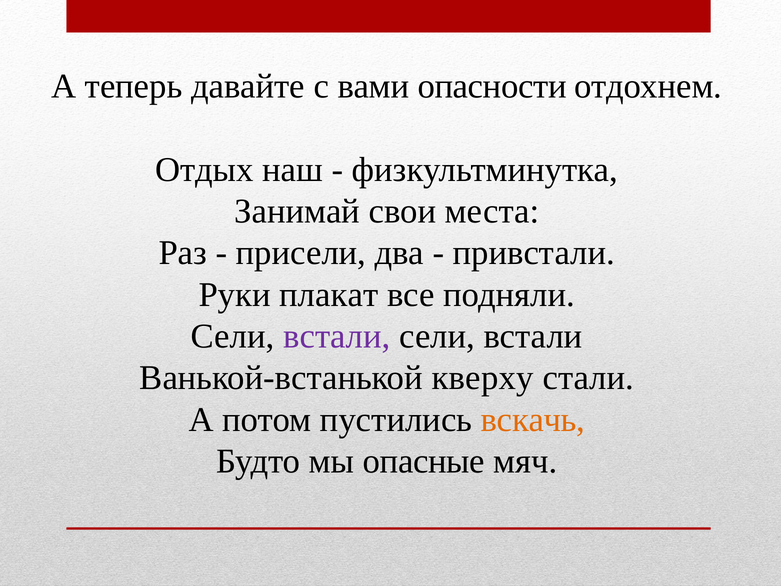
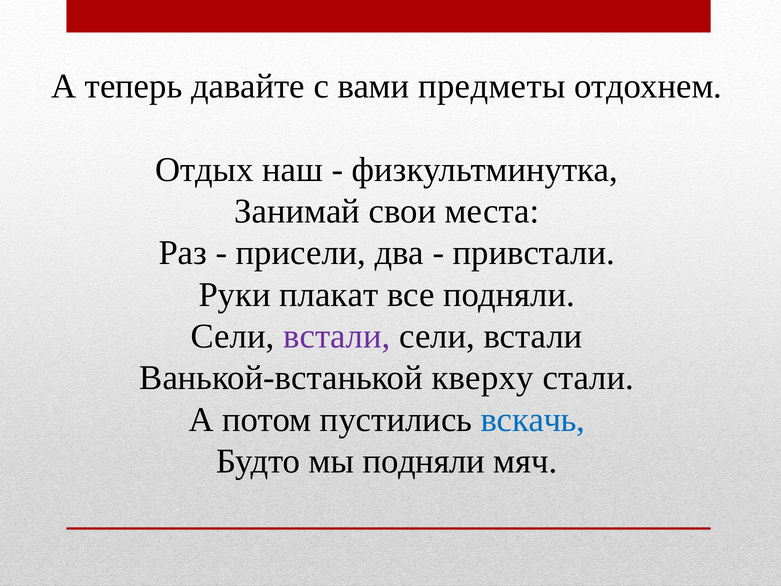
опасности: опасности -> предметы (492, 86)
вскачь colour: orange -> blue (533, 420)
мы опасные: опасные -> подняли (424, 461)
